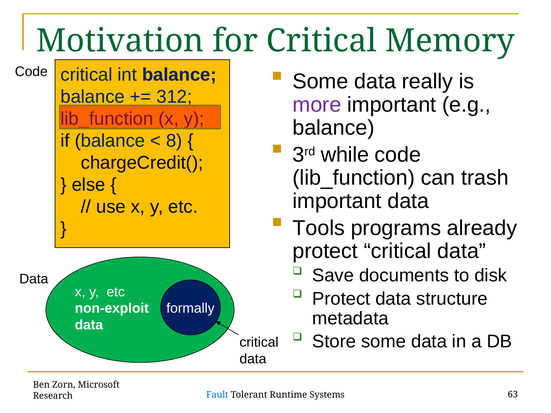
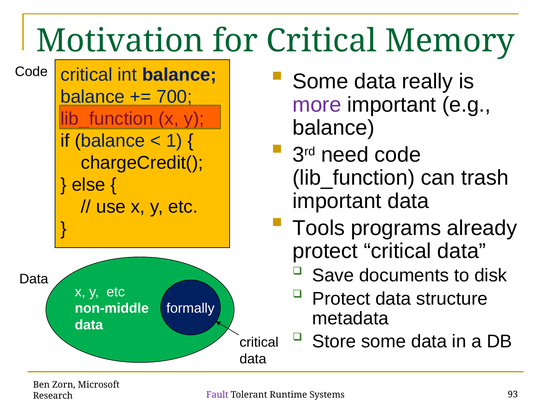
312: 312 -> 700 (174, 97)
8: 8 -> 1 (174, 141)
while: while -> need (345, 155)
non-exploit: non-exploit -> non-middle (112, 309)
Fault colour: blue -> purple (217, 395)
63: 63 -> 93 (513, 395)
